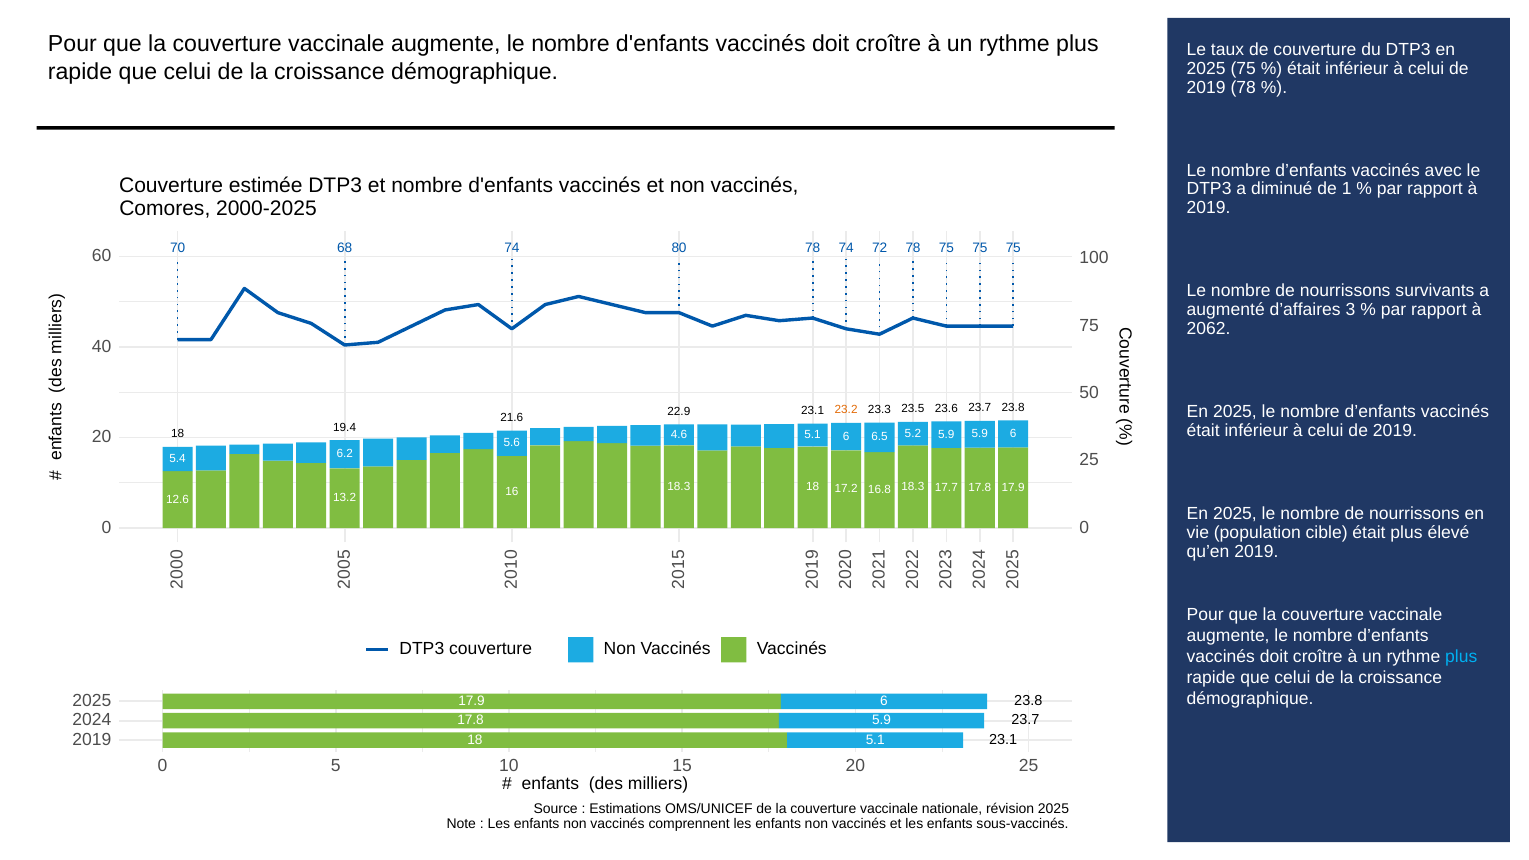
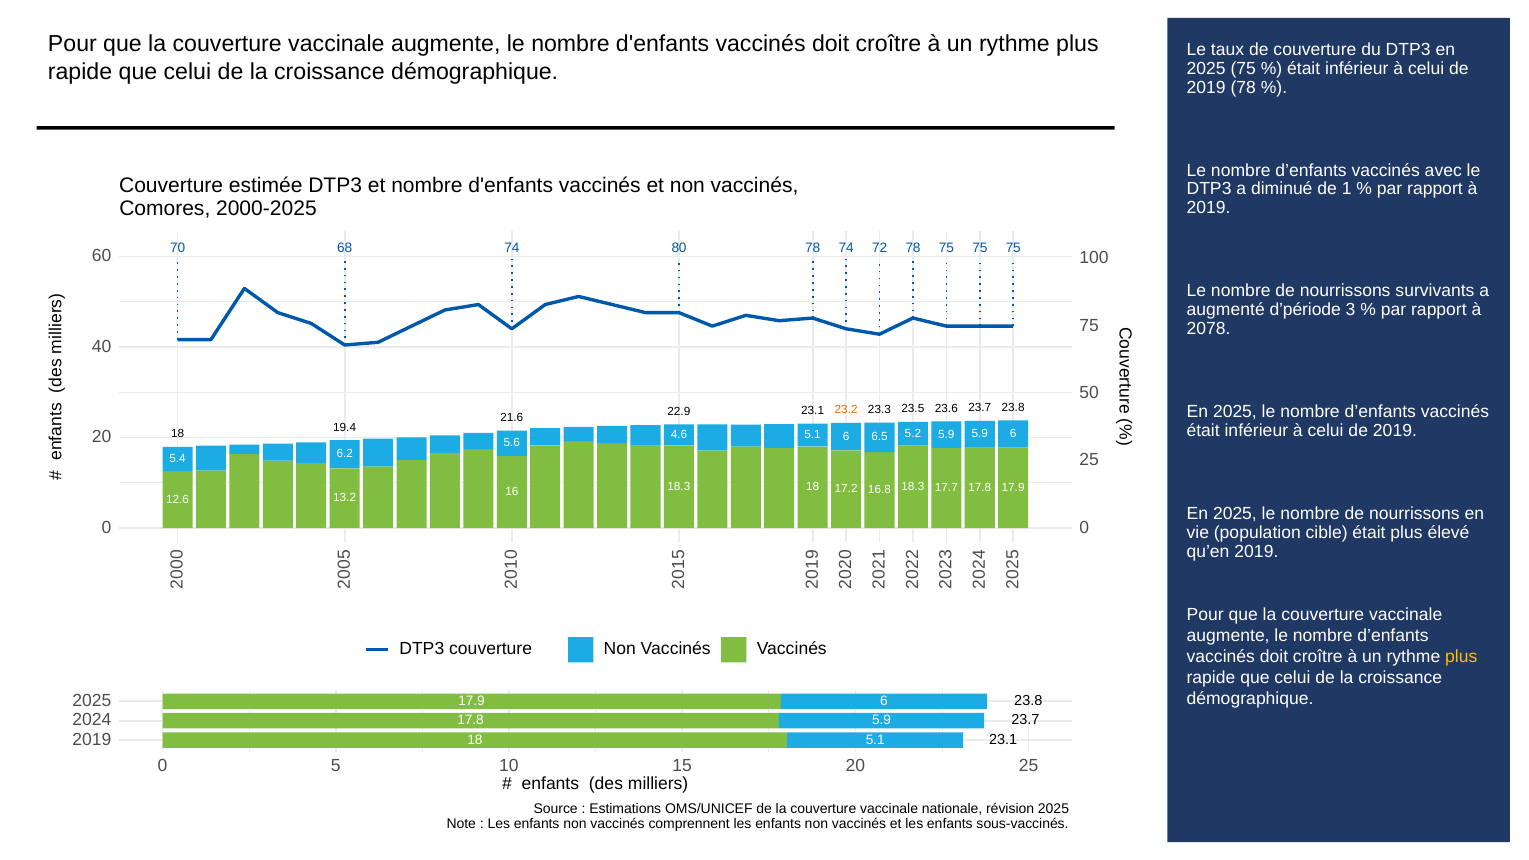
d’affaires: d’affaires -> d’période (1305, 310)
2062: 2062 -> 2078 (1209, 329)
plus colour: light blue -> yellow (1461, 656)
